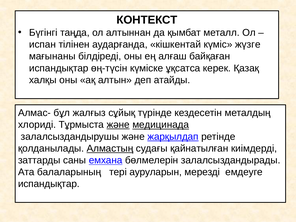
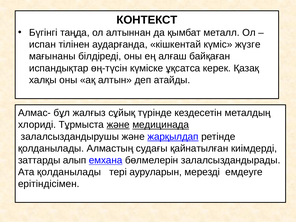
Алмастың underline: present -> none (110, 148)
саны: саны -> алып (75, 160)
Ата балаларының: балаларының -> қолданылады (69, 172)
испандықтар: испандықтар -> ерітіндісімен (49, 184)
